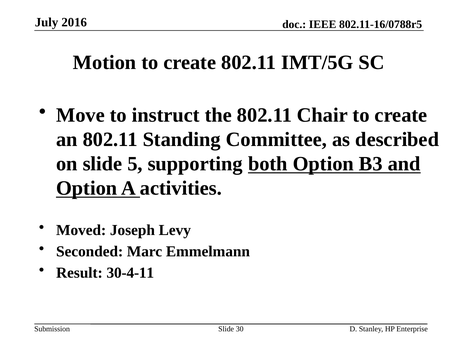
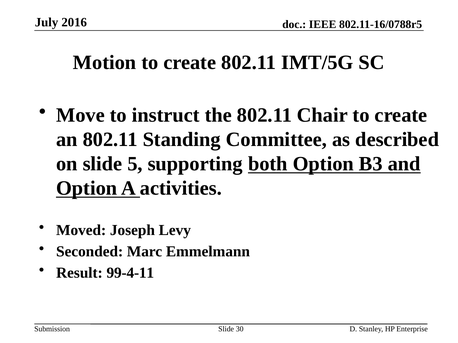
30-4-11: 30-4-11 -> 99-4-11 (130, 273)
